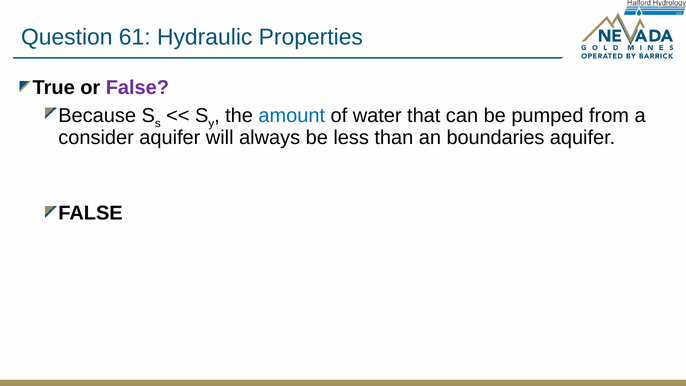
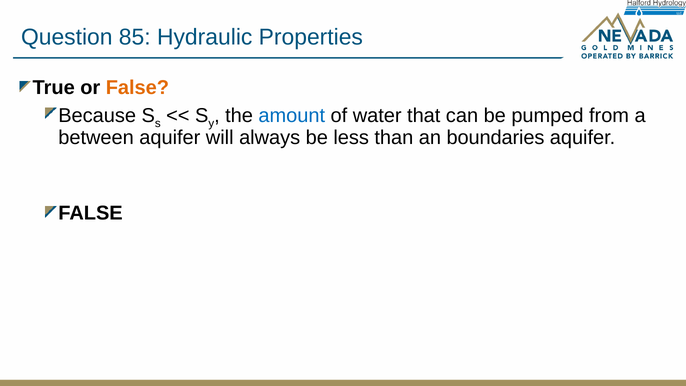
61: 61 -> 85 (135, 37)
False colour: purple -> orange (137, 88)
consider: consider -> between (96, 138)
